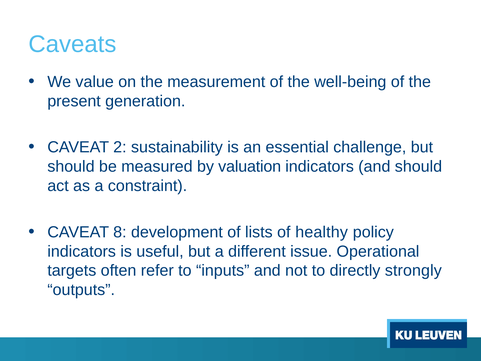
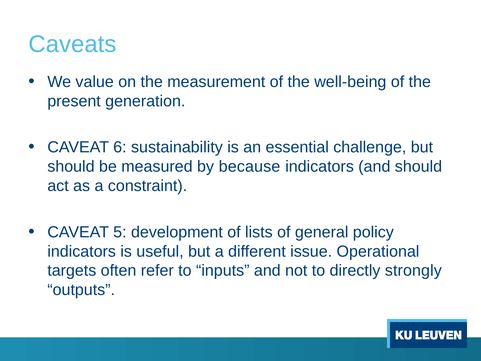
2: 2 -> 6 (120, 147)
valuation: valuation -> because (250, 166)
8: 8 -> 5 (120, 232)
healthy: healthy -> general (322, 232)
